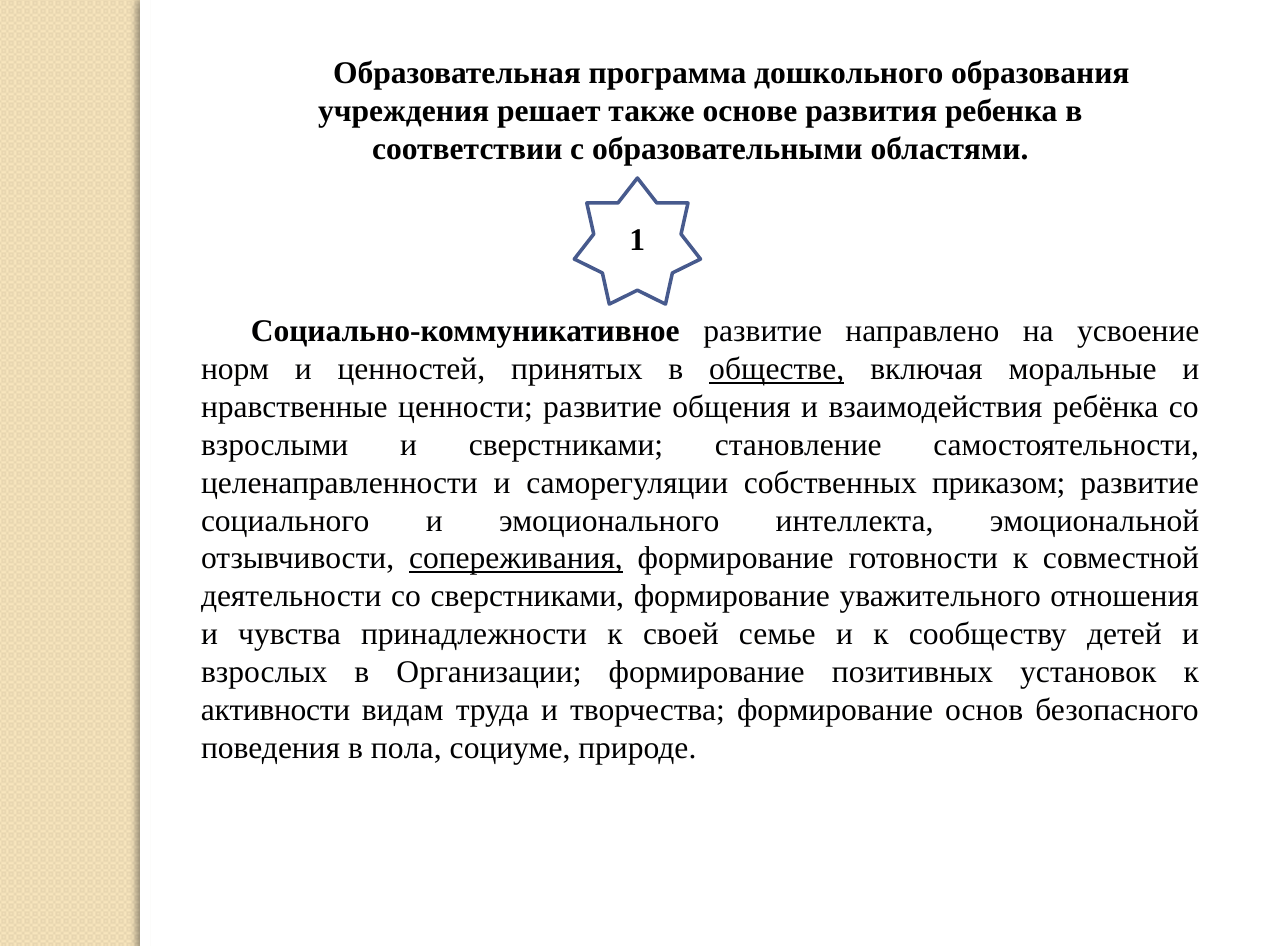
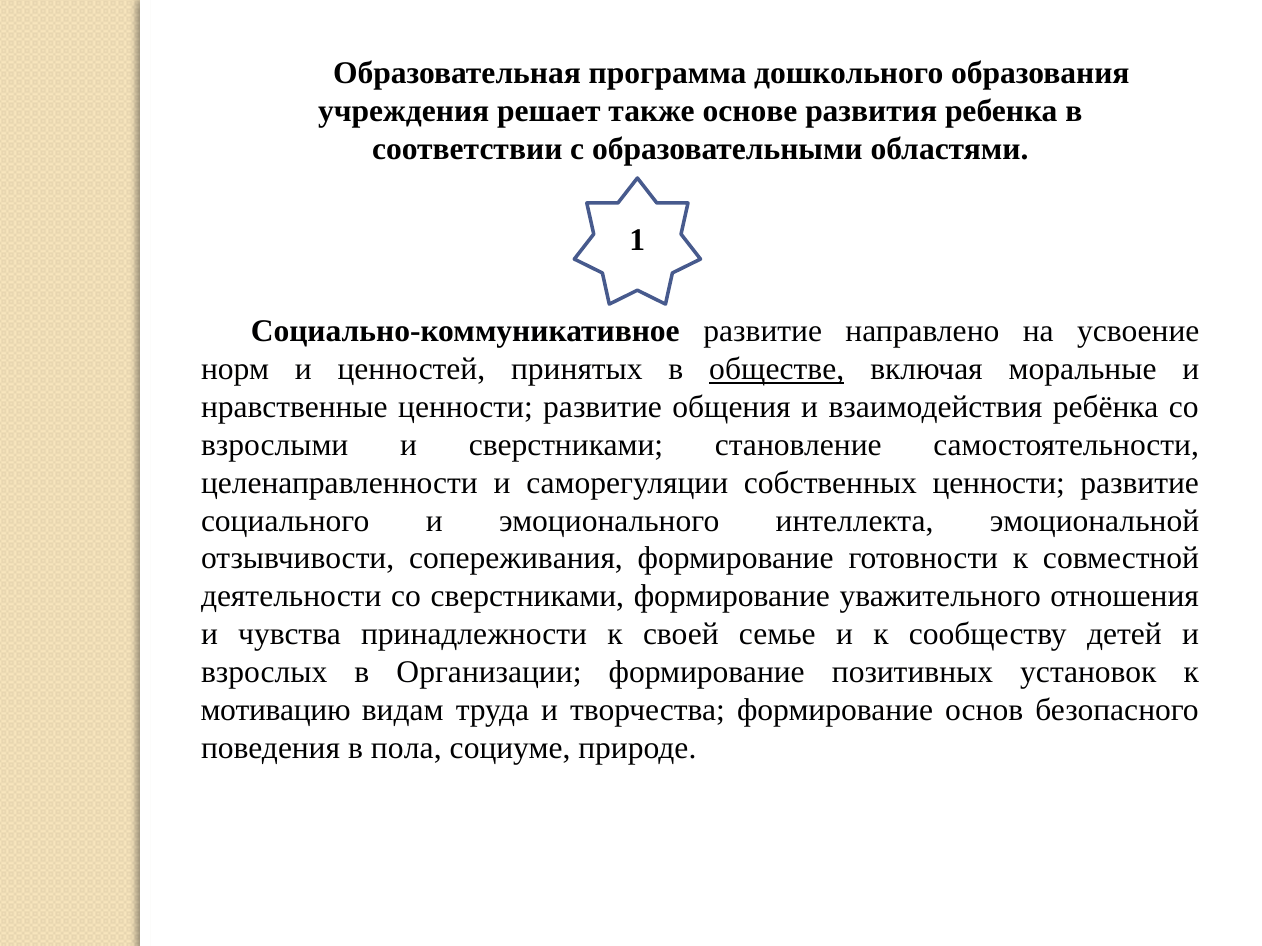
собственных приказом: приказом -> ценности (999, 483)
сопереживания underline: present -> none (516, 559)
активности: активности -> мотивацию (276, 710)
